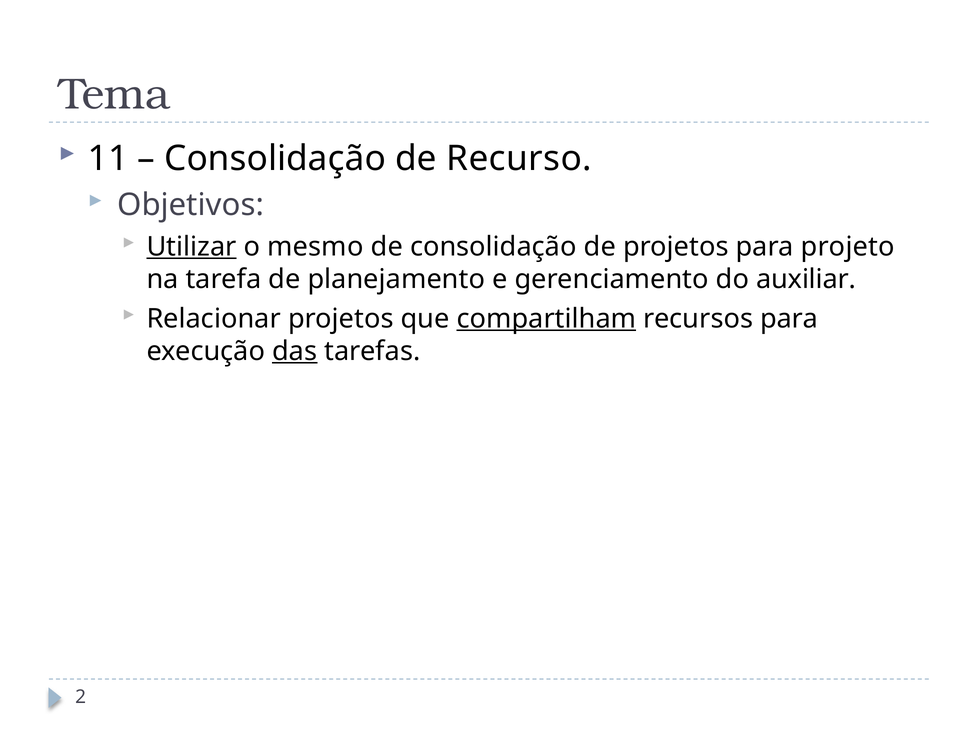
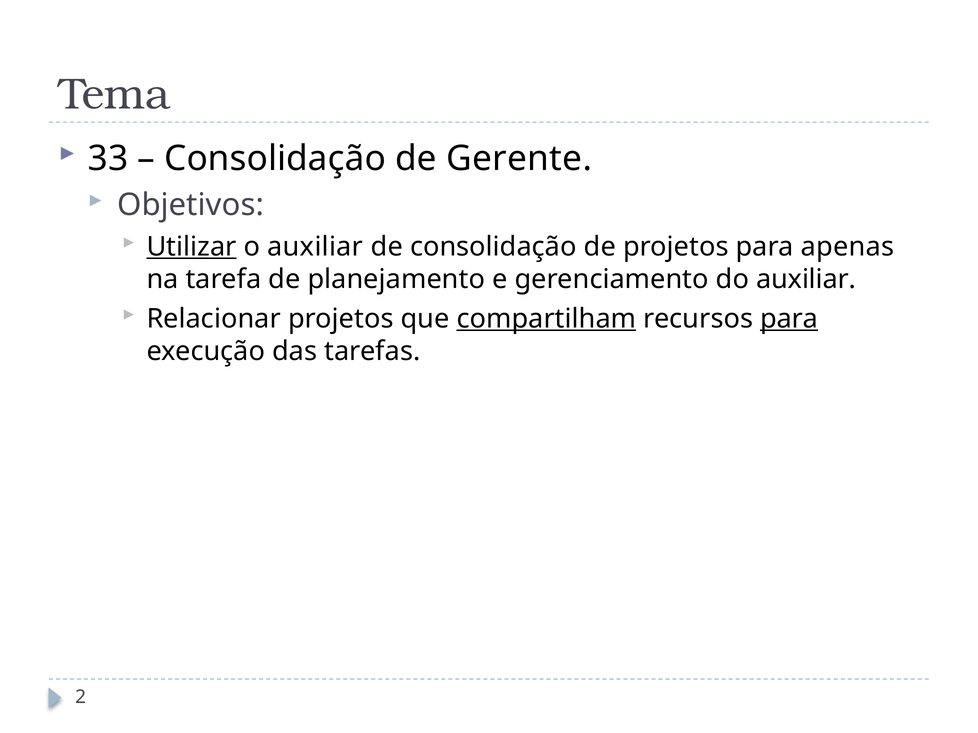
11: 11 -> 33 (108, 159)
Recurso: Recurso -> Gerente (519, 159)
o mesmo: mesmo -> auxiliar (315, 247)
projeto: projeto -> apenas (848, 247)
para underline: none -> present (789, 319)
das underline: present -> none (295, 351)
